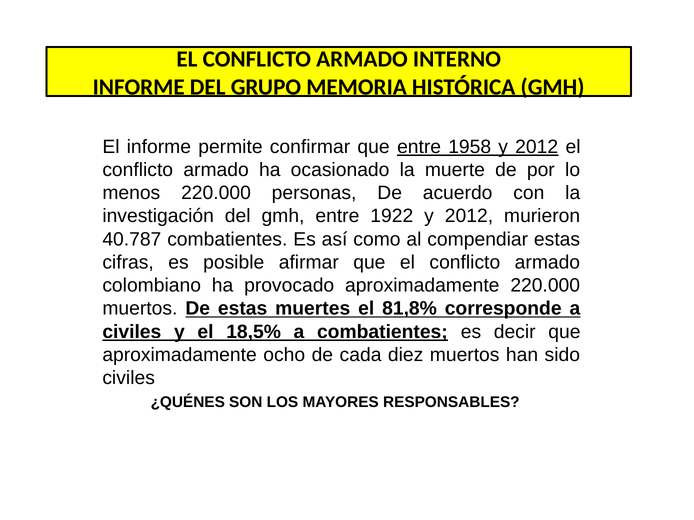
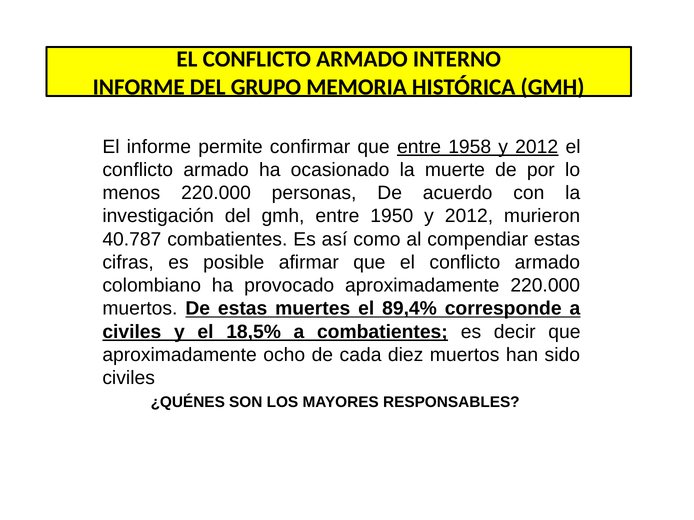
1922: 1922 -> 1950 (392, 216)
81,8%: 81,8% -> 89,4% (410, 309)
